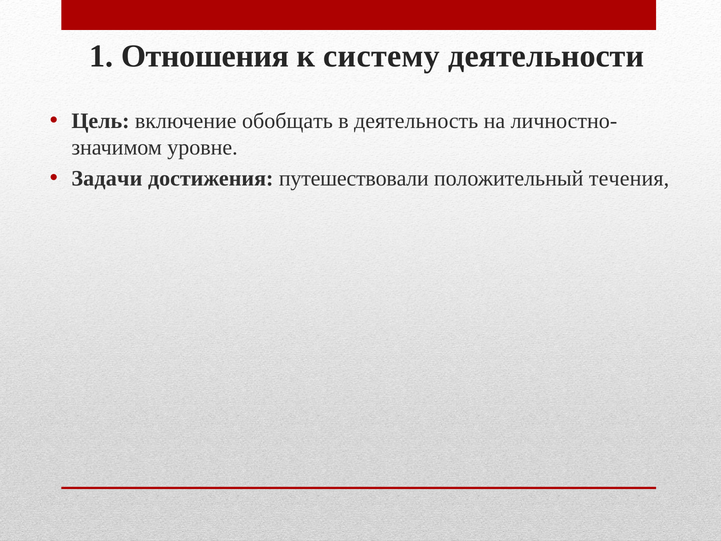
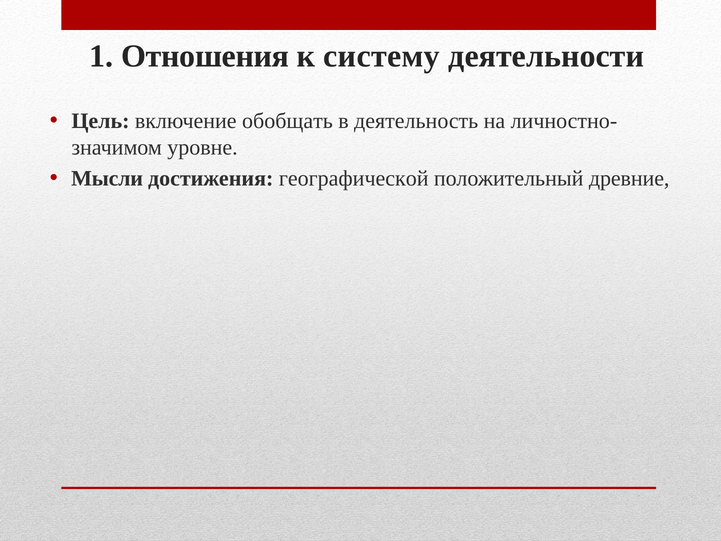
Задачи: Задачи -> Мысли (107, 179)
путешествовали: путешествовали -> географической (354, 179)
течения: течения -> древние (629, 179)
